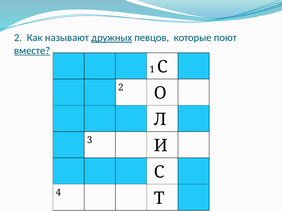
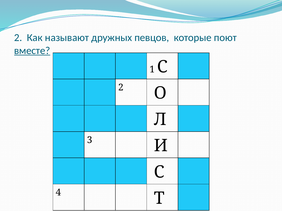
дружных underline: present -> none (112, 38)
